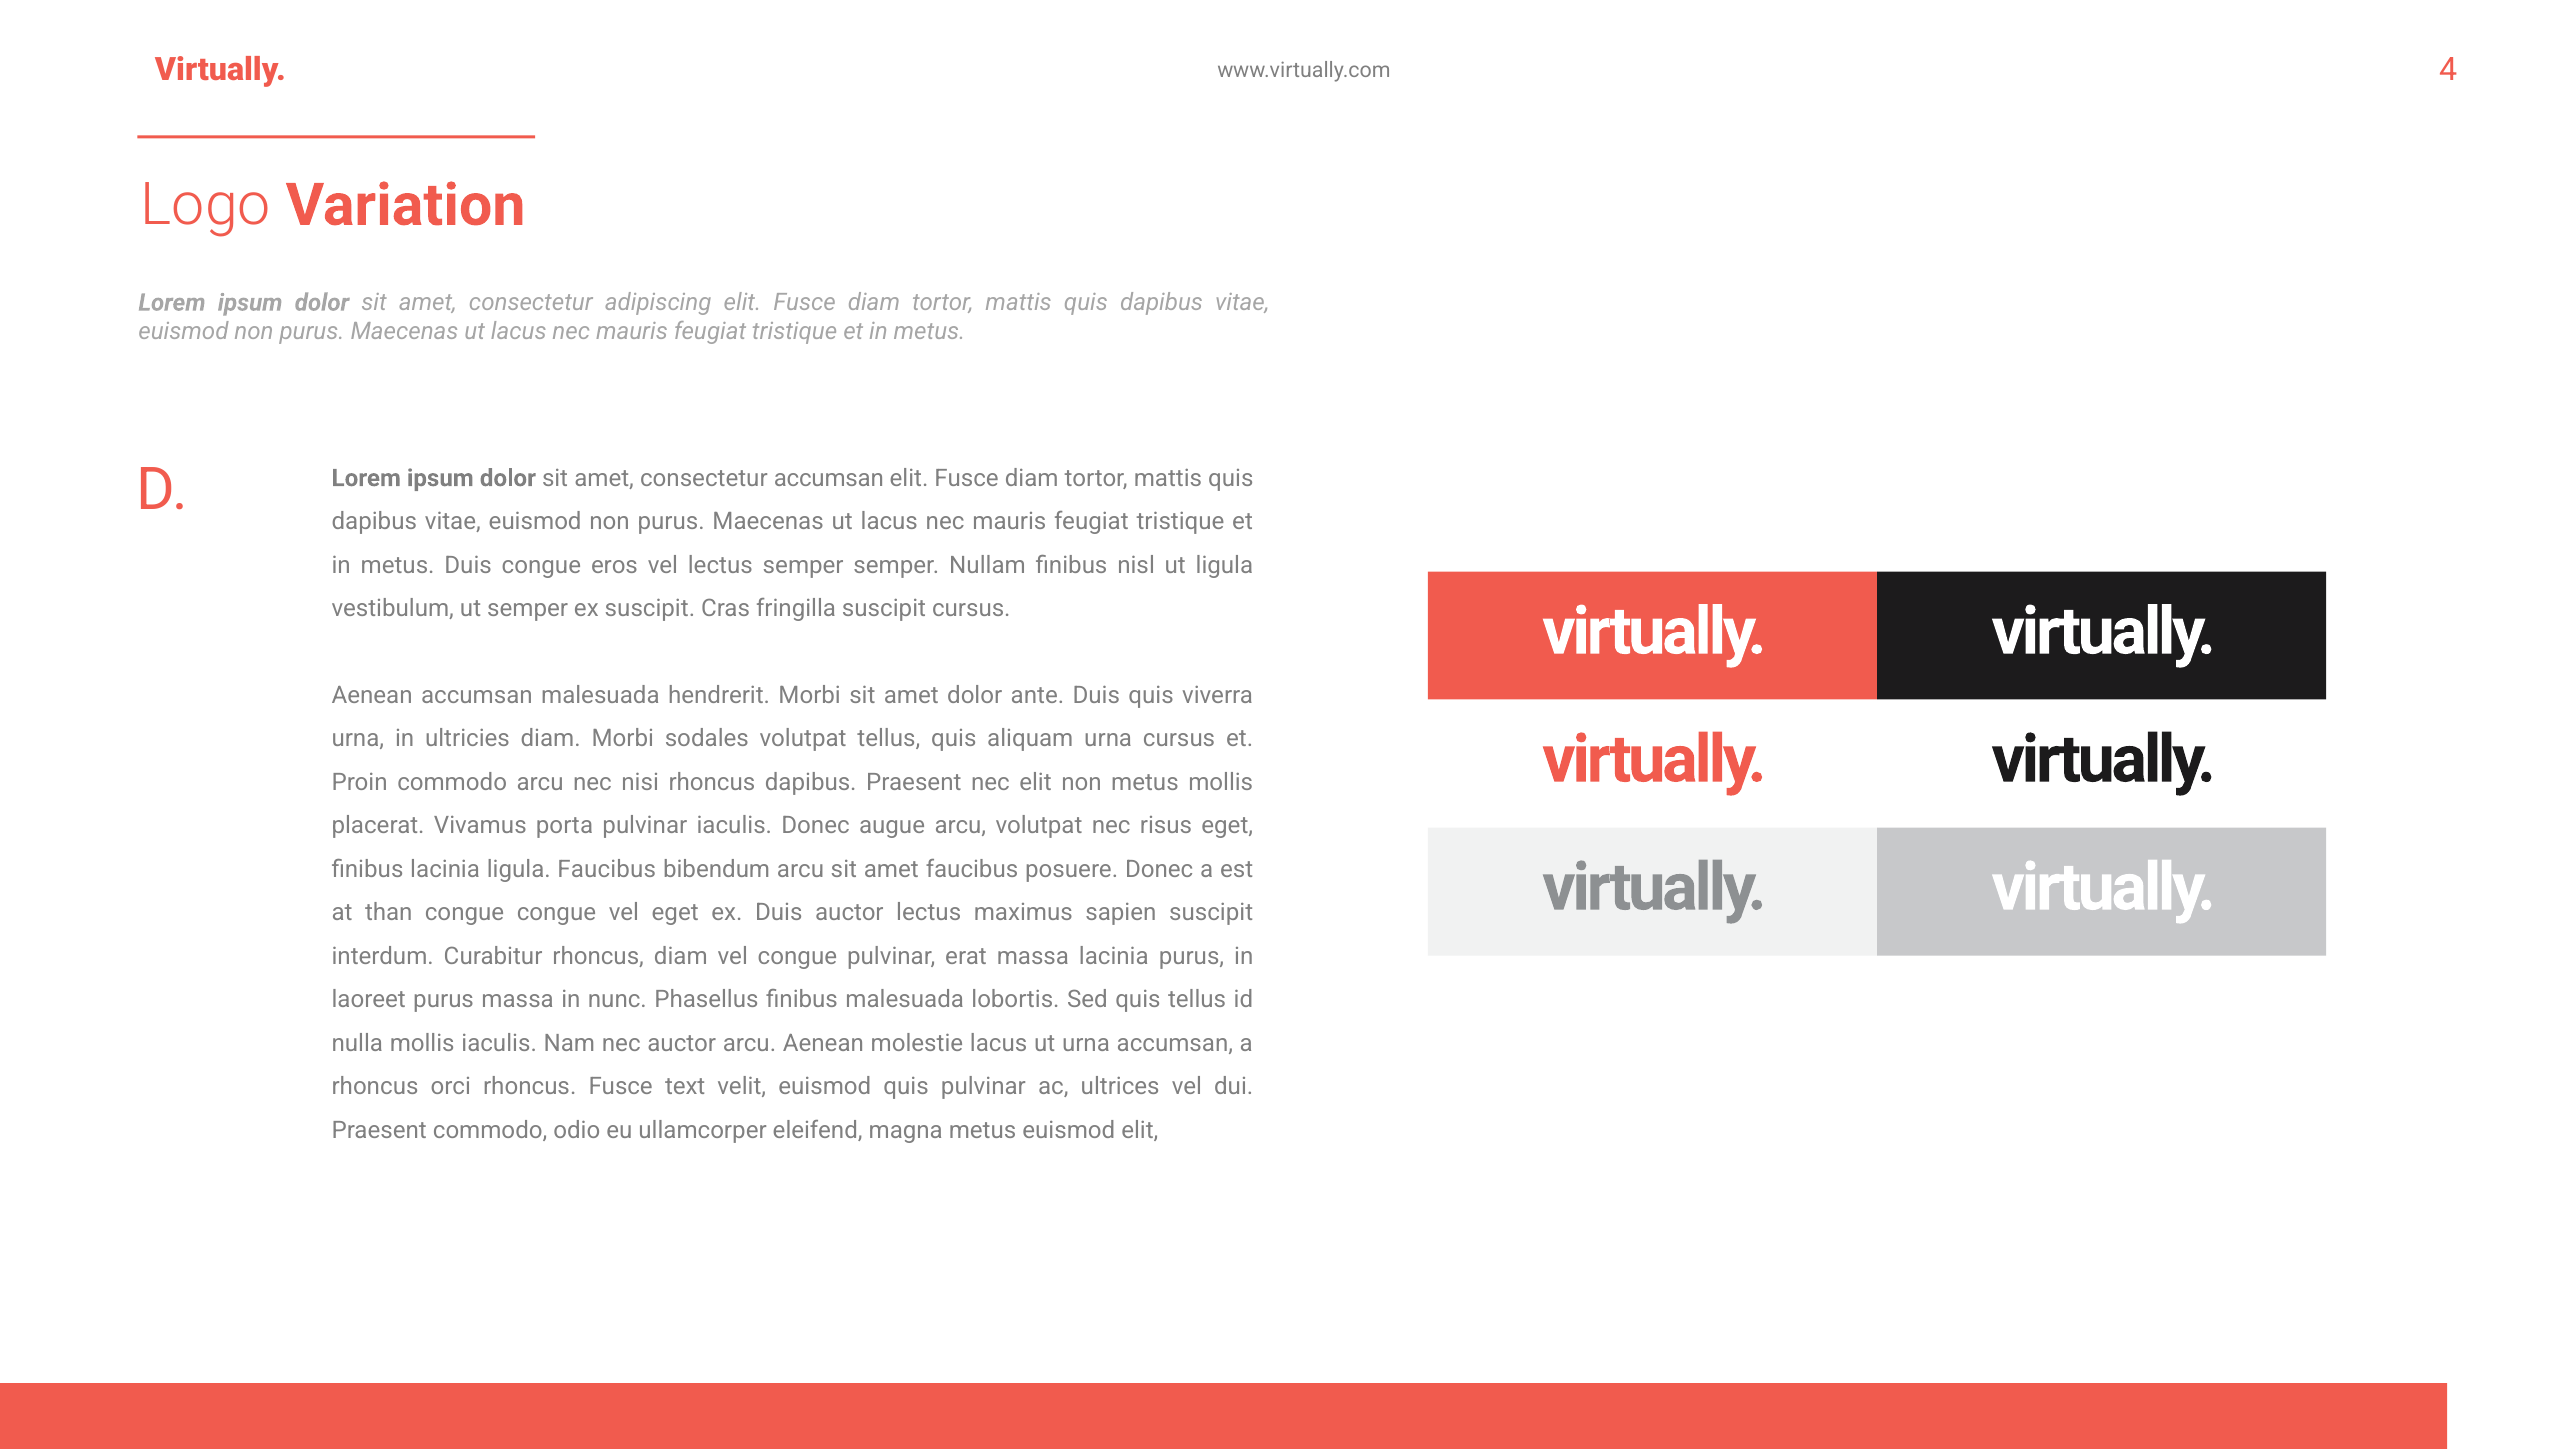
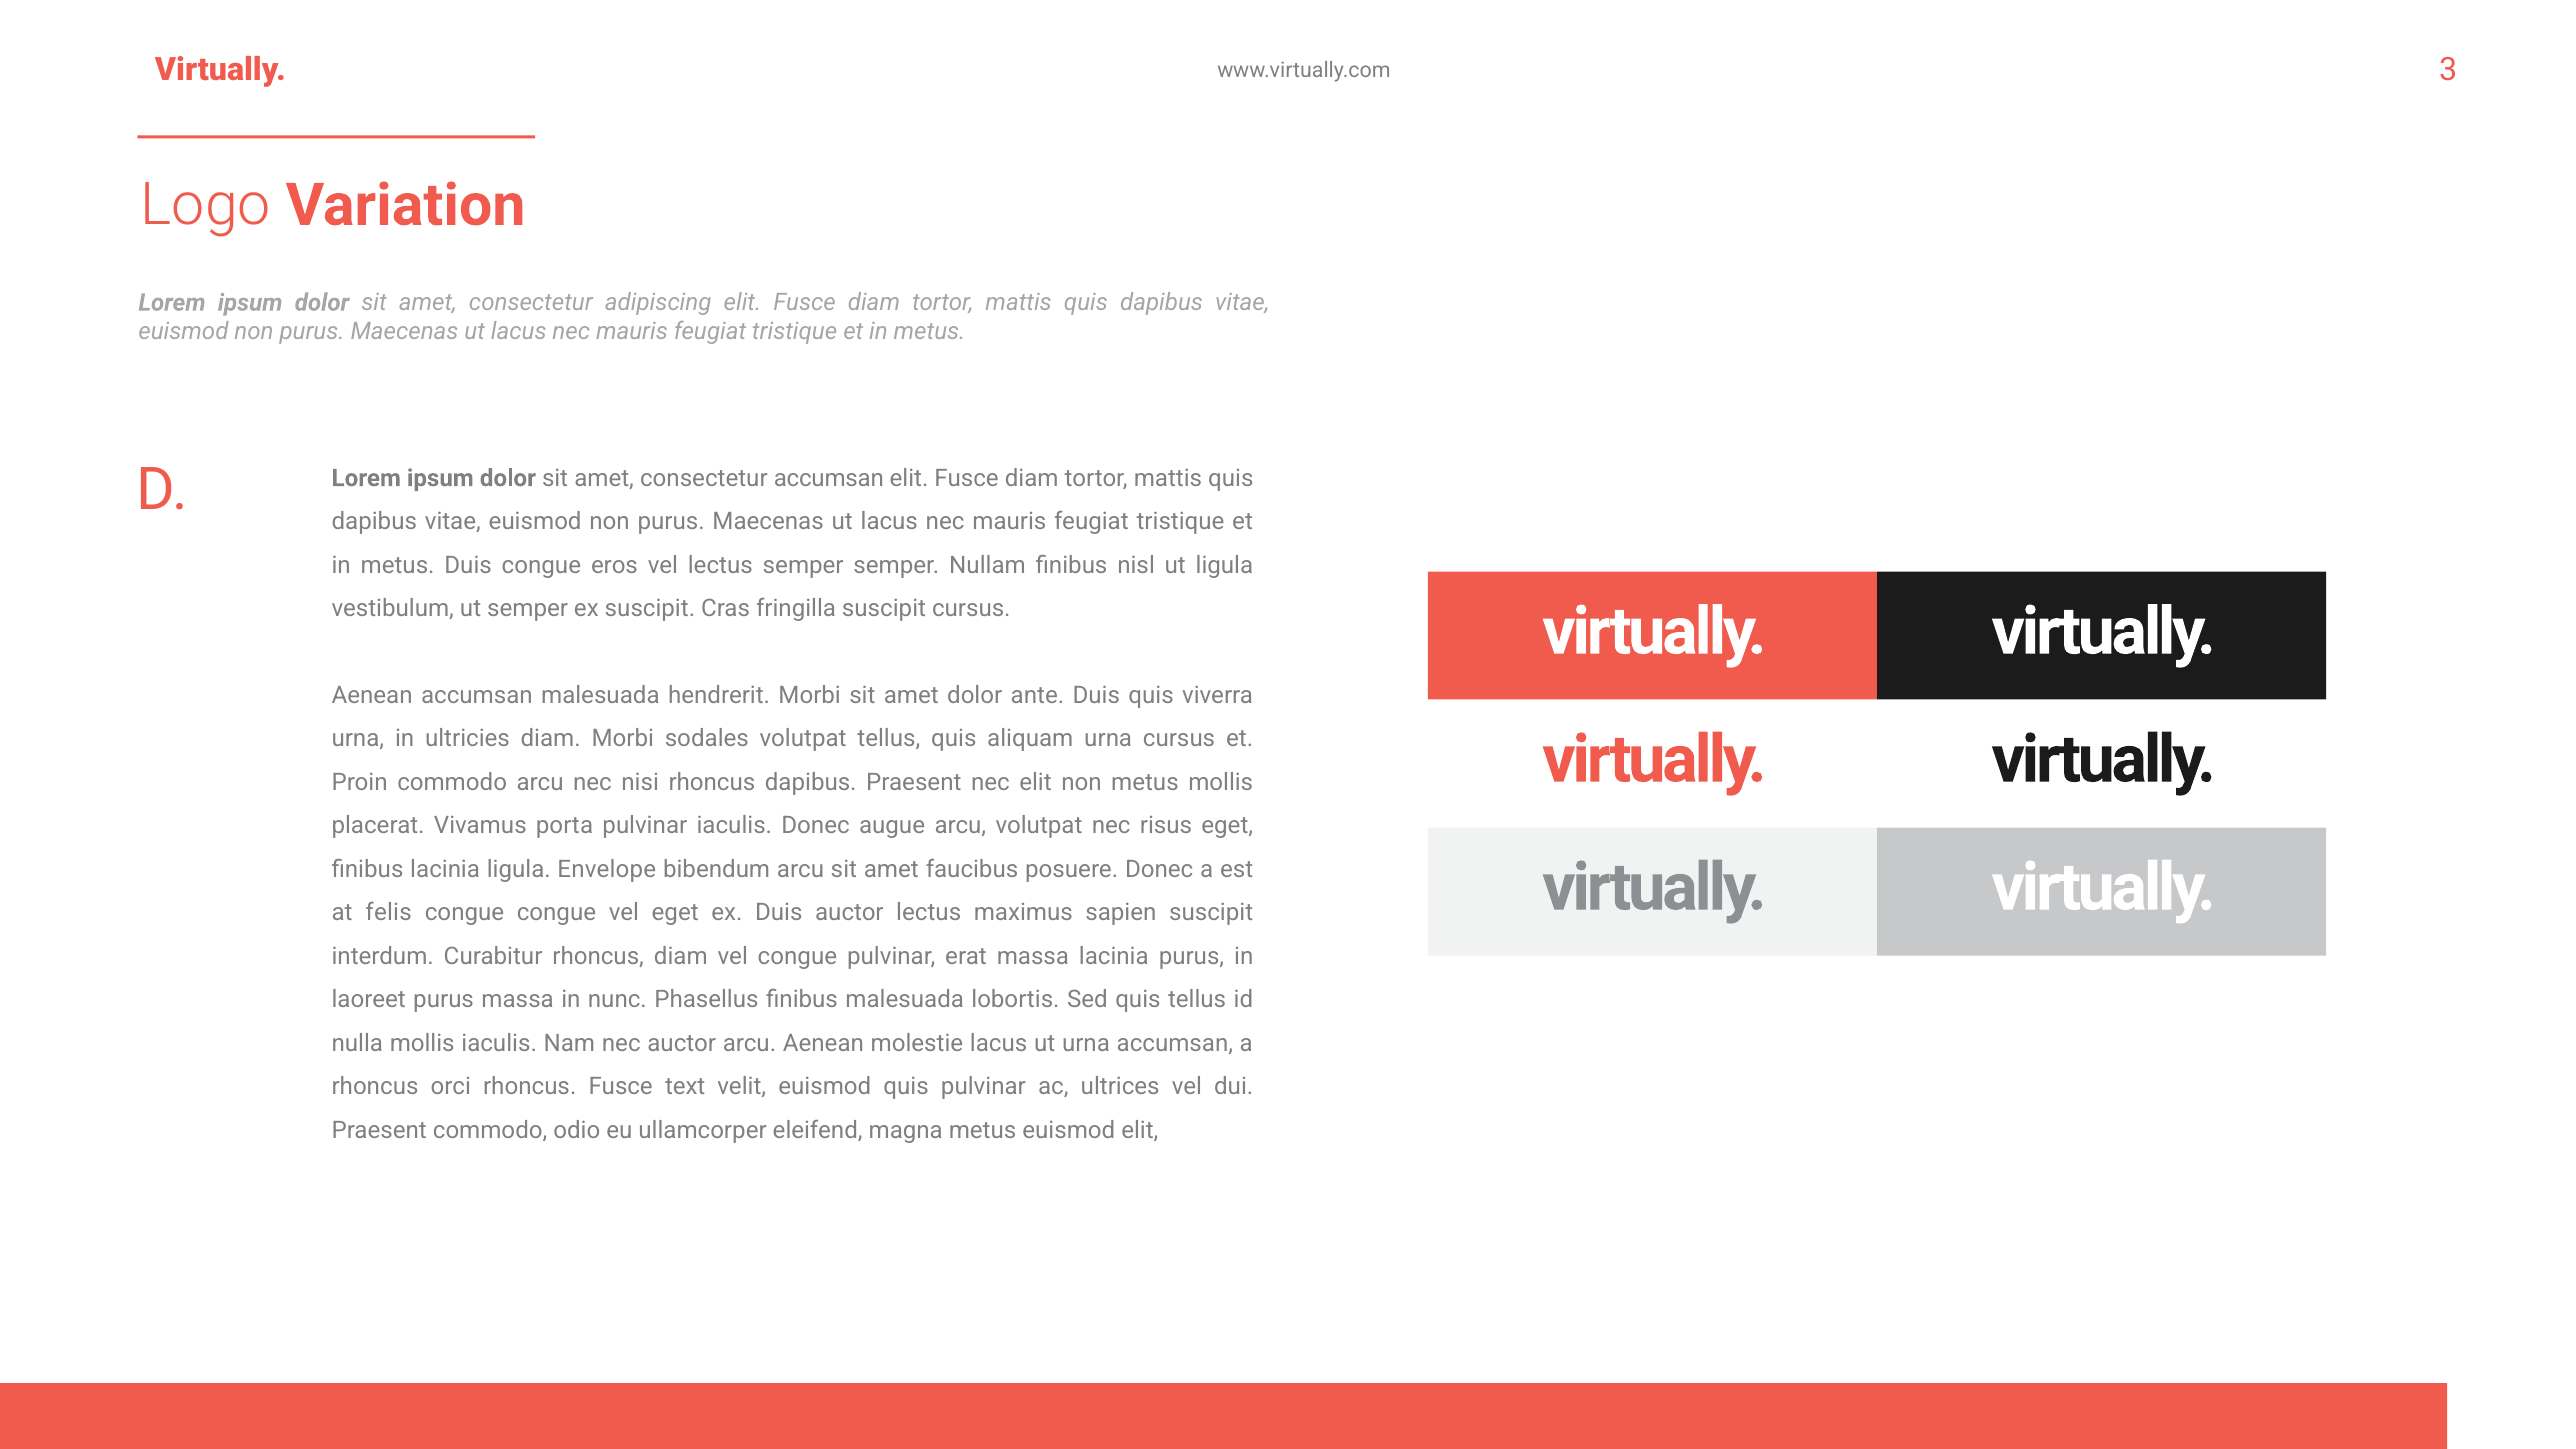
4: 4 -> 3 (2448, 70)
ligula Faucibus: Faucibus -> Envelope (607, 869)
than: than -> felis (389, 913)
